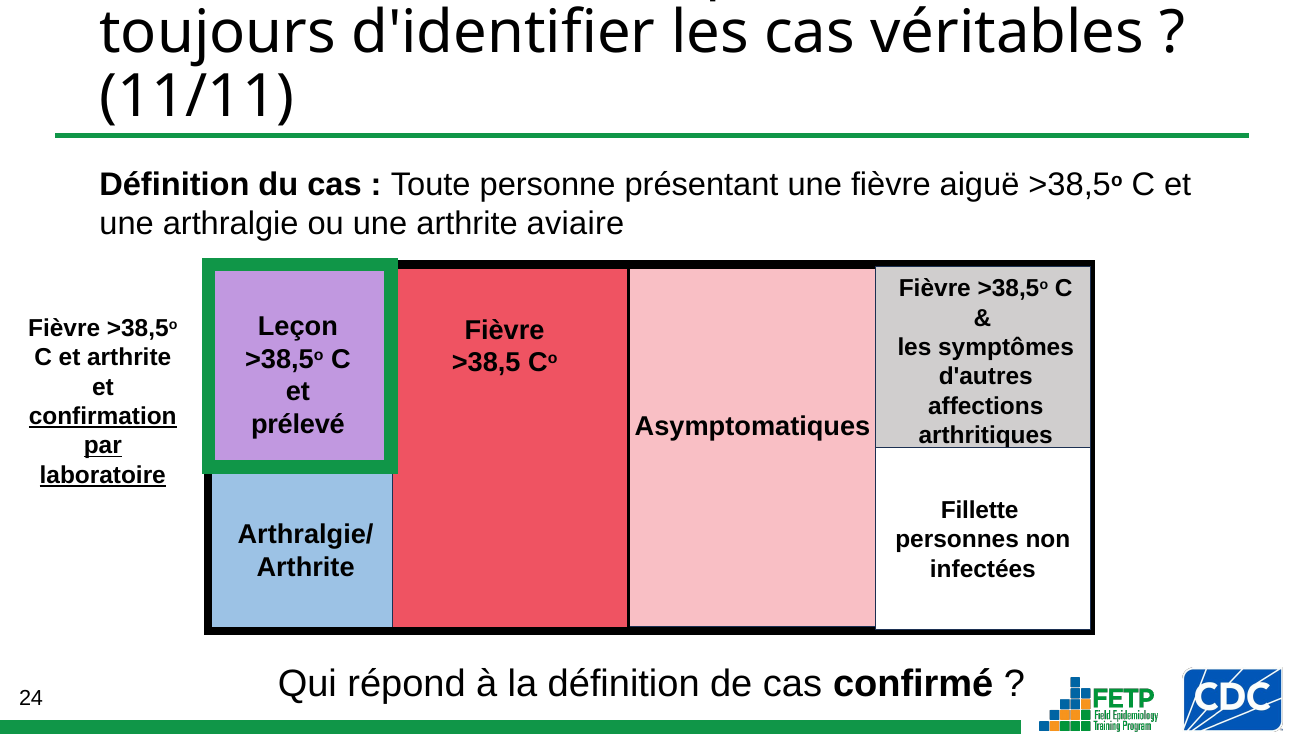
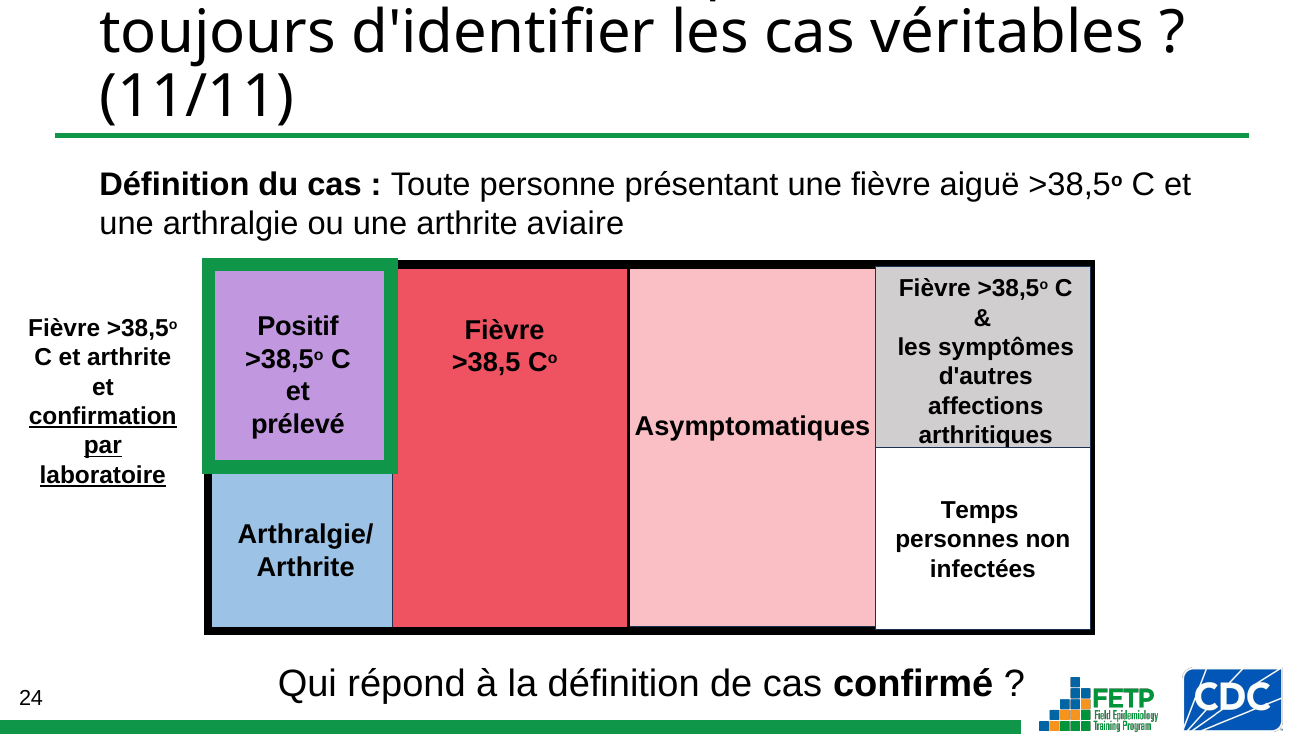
Leçon: Leçon -> Positif (298, 326)
Fillette: Fillette -> Temps (980, 510)
